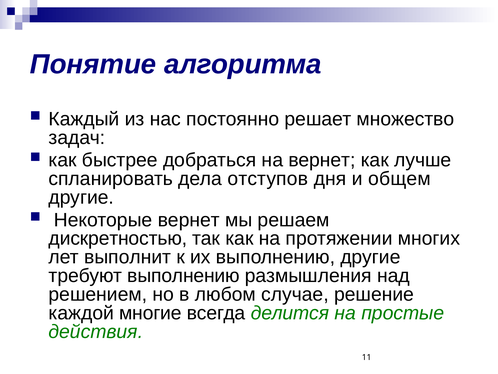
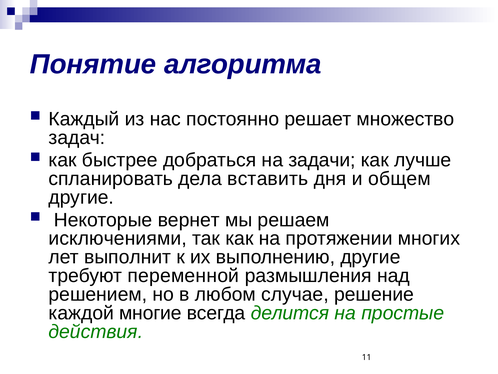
на вернет: вернет -> задачи (322, 160)
отступов: отступов -> вставить (268, 179)
дискретностью: дискретностью -> исключениями (118, 238)
требуют выполнению: выполнению -> переменной (183, 275)
